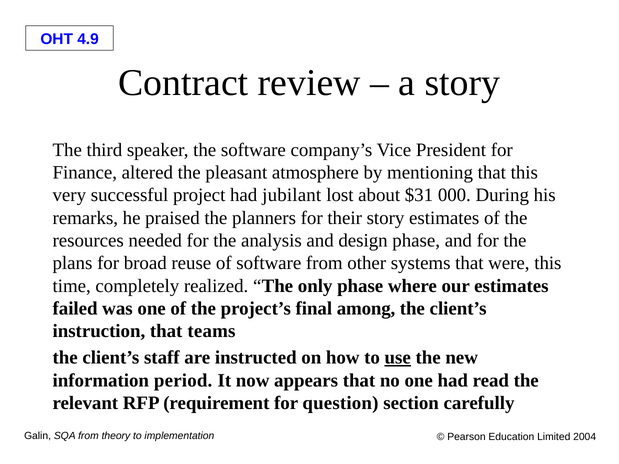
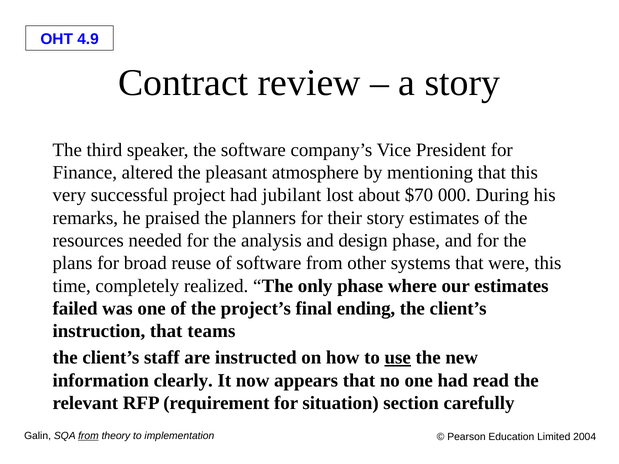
$31: $31 -> $70 (419, 195)
among: among -> ending (366, 309)
period: period -> clearly (183, 381)
question: question -> situation (341, 403)
from underline: none -> present (88, 436)
